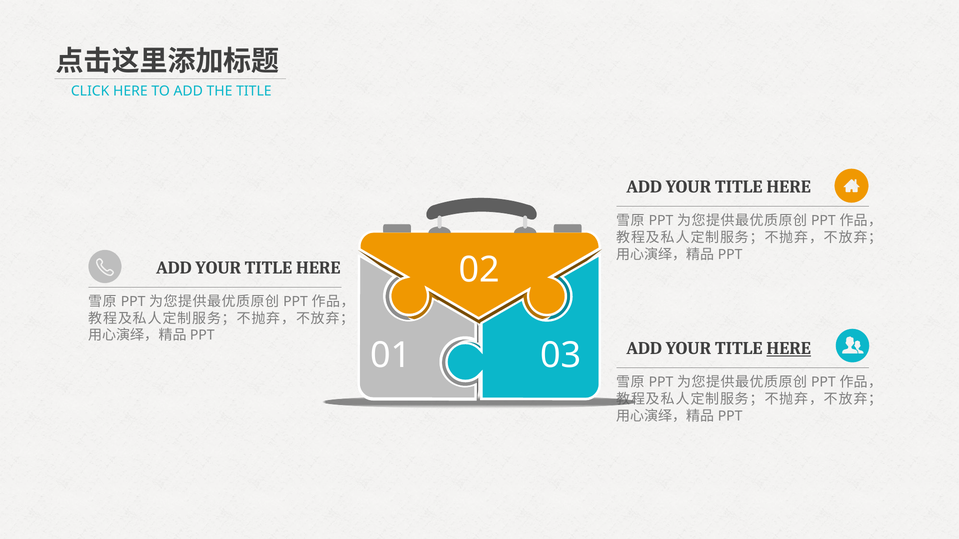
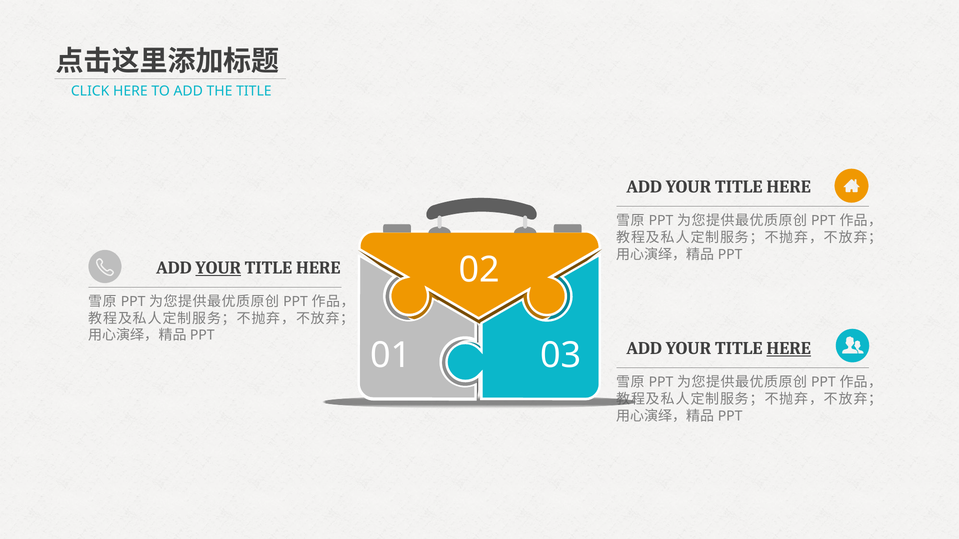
YOUR underline: none -> present (218, 268)
